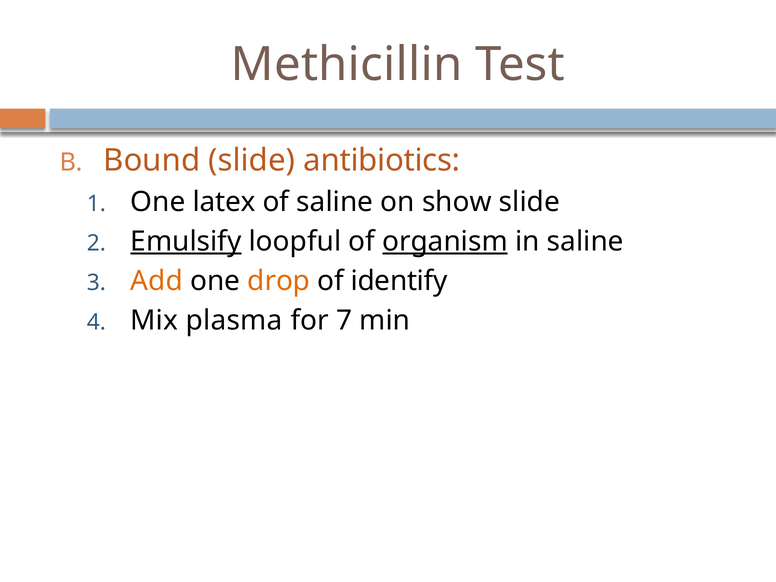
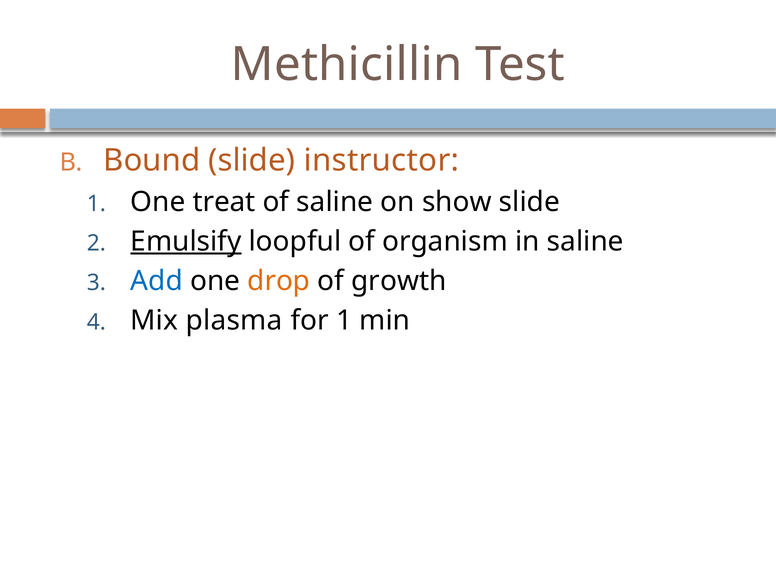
antibiotics: antibiotics -> instructor (381, 161)
latex: latex -> treat (224, 202)
organism underline: present -> none (445, 241)
Add colour: orange -> blue (157, 281)
identify: identify -> growth (399, 281)
for 7: 7 -> 1 (344, 320)
